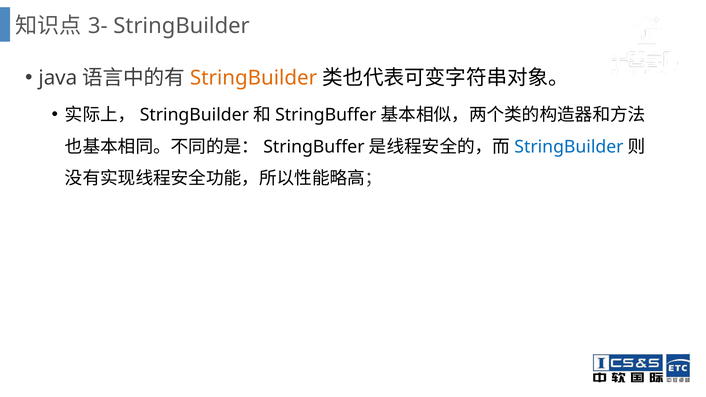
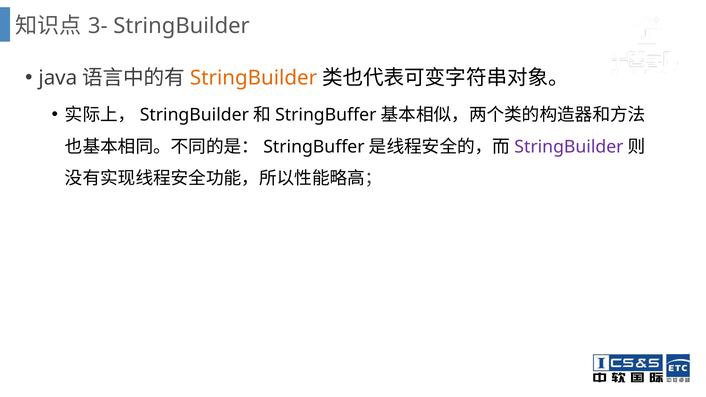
StringBuilder colour: blue -> purple (569, 147)
